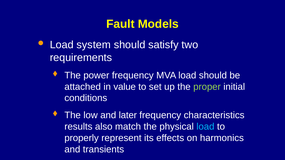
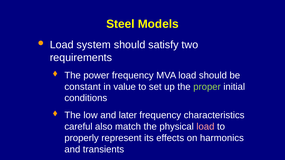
Fault: Fault -> Steel (120, 24)
attached: attached -> constant (83, 87)
results: results -> careful (78, 127)
load colour: light blue -> pink (205, 127)
